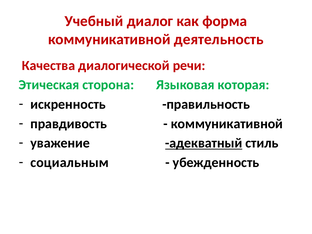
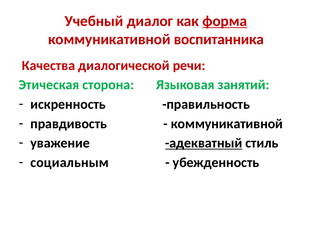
форма underline: none -> present (225, 21)
деятельность: деятельность -> воспитанника (219, 39)
которая: которая -> занятий (243, 85)
